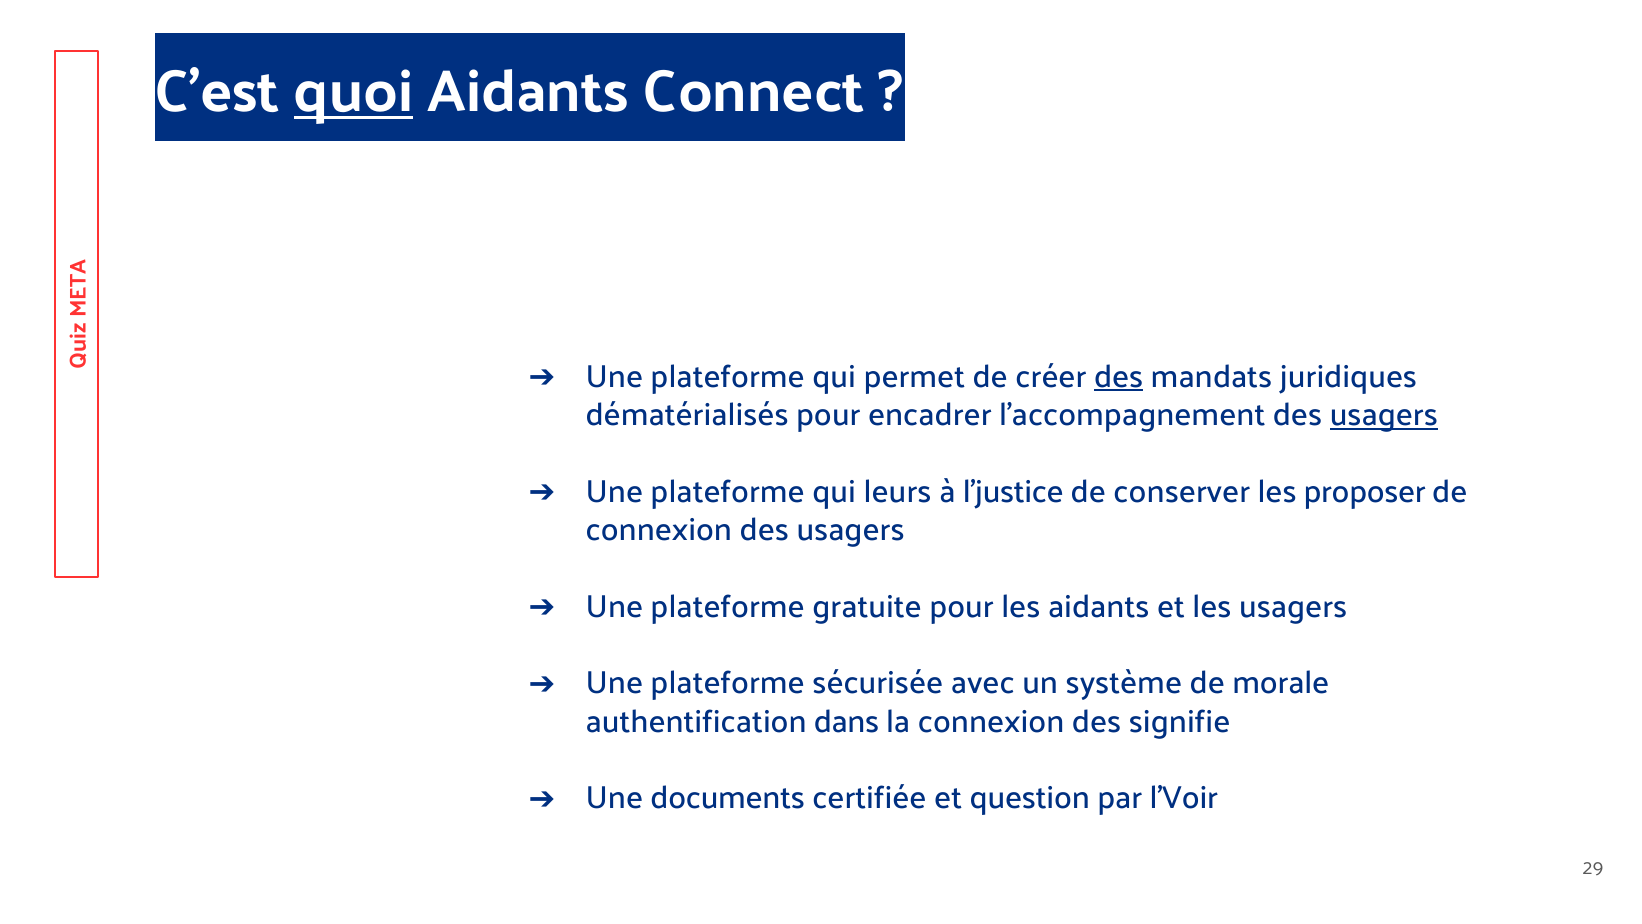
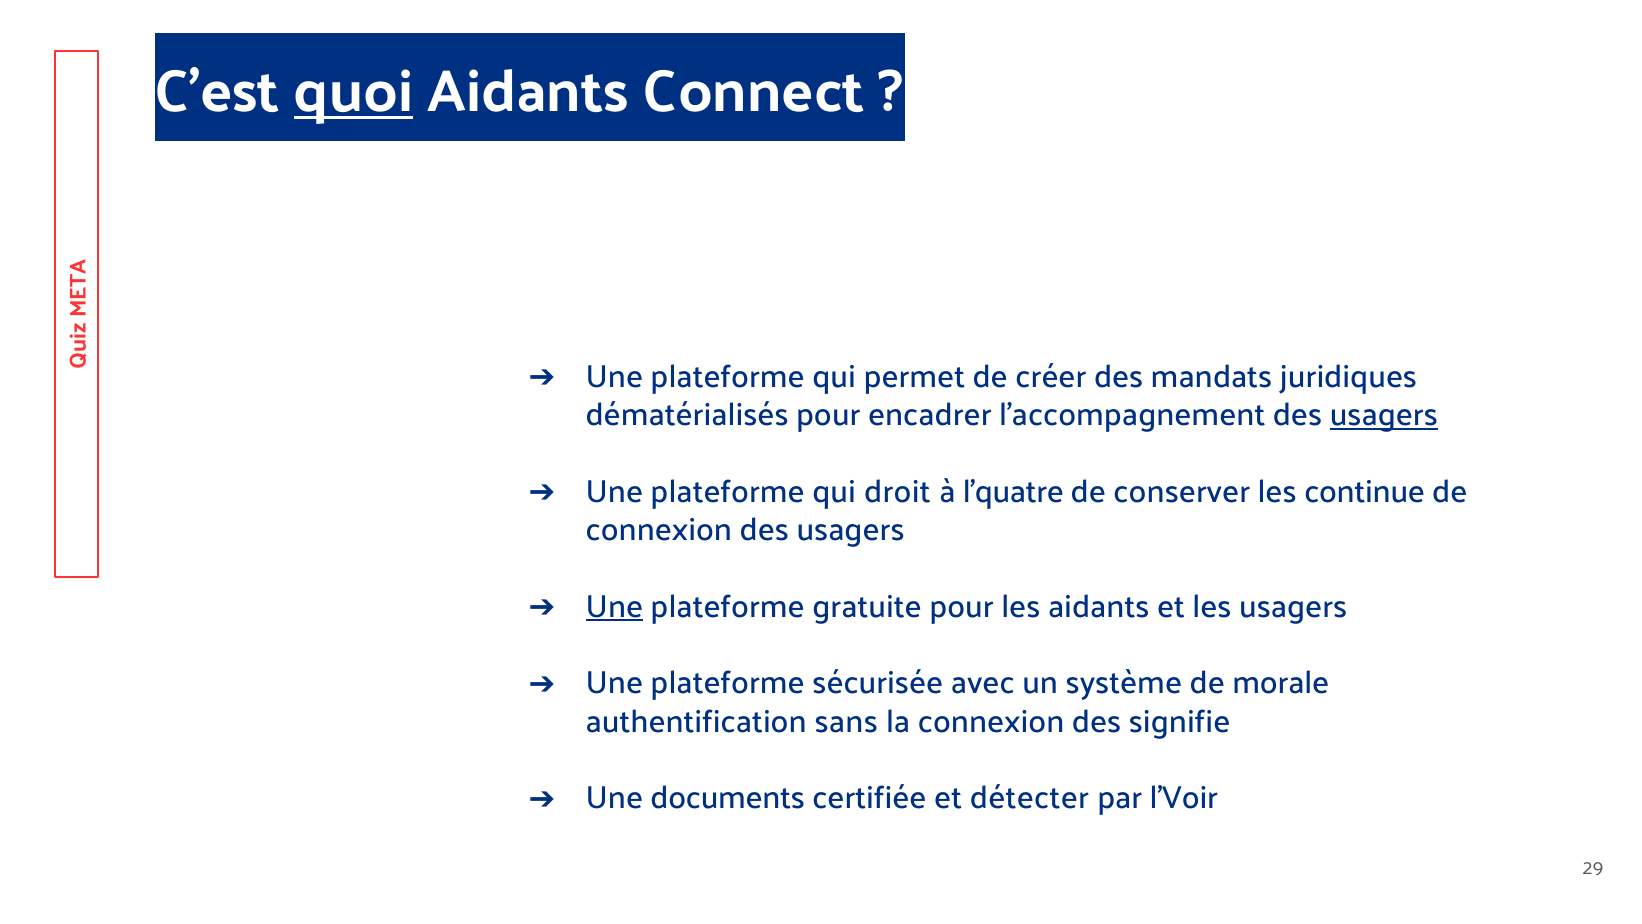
des underline: present -> none (1119, 376)
leurs: leurs -> droit (897, 491)
l’justice: l’justice -> l’quatre (1013, 491)
proposer: proposer -> continue (1365, 491)
Une underline: none -> present (614, 606)
dans: dans -> sans (846, 721)
question: question -> détecter (1030, 798)
